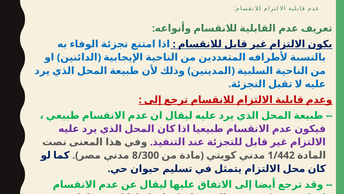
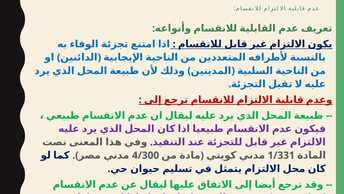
8/300: 8/300 -> 4/300 (146, 155)
1/442: 1/442 -> 1/331 (281, 155)
